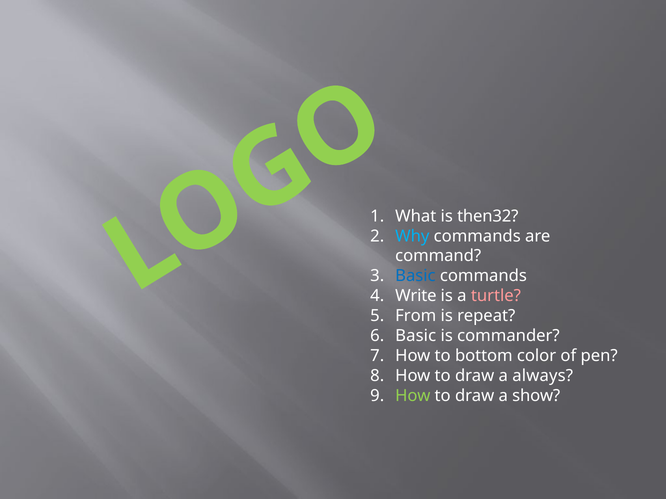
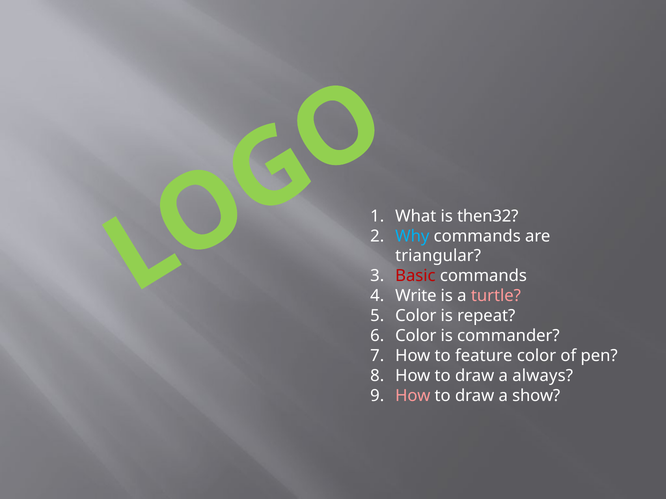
command: command -> triangular (438, 256)
Basic colour: blue -> red (415, 276)
From: From -> Color (416, 316)
Basic: Basic -> Color (416, 336)
bottom: bottom -> feature (484, 356)
How colour: light green -> pink (413, 396)
